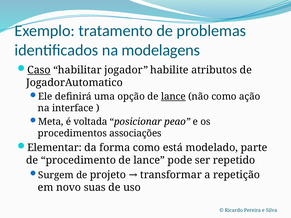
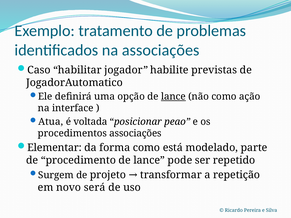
na modelagens: modelagens -> associações (161, 50)
Caso underline: present -> none (39, 70)
atributos: atributos -> previstas (214, 70)
Meta: Meta -> Atua (51, 122)
suas: suas -> será (95, 188)
